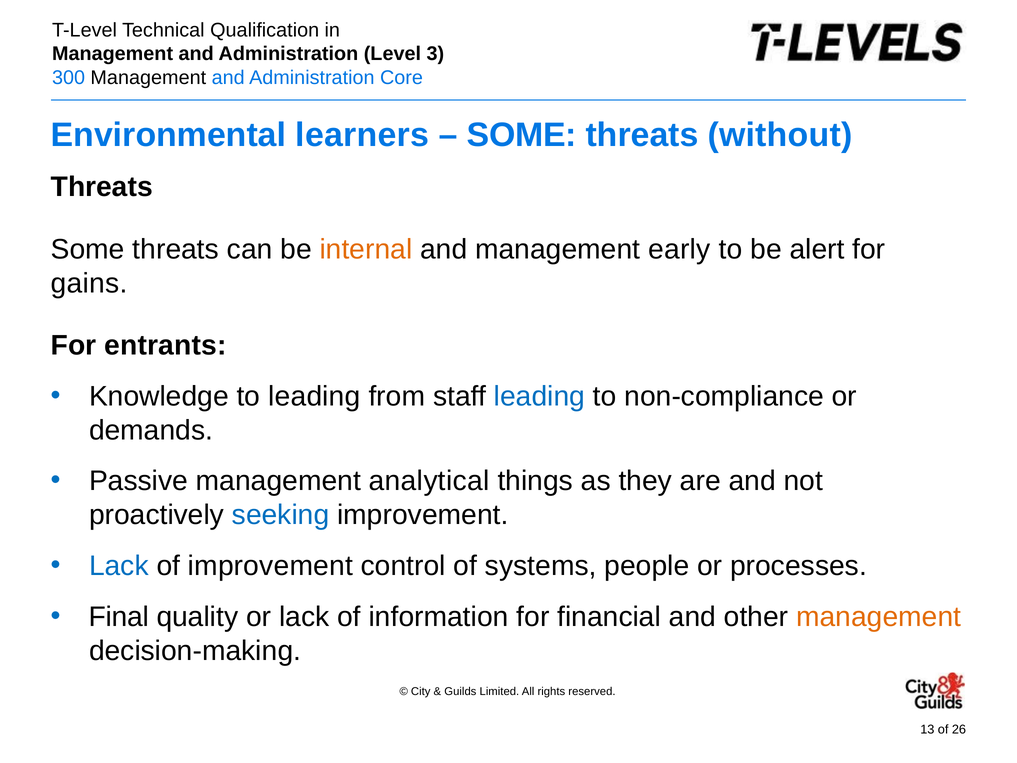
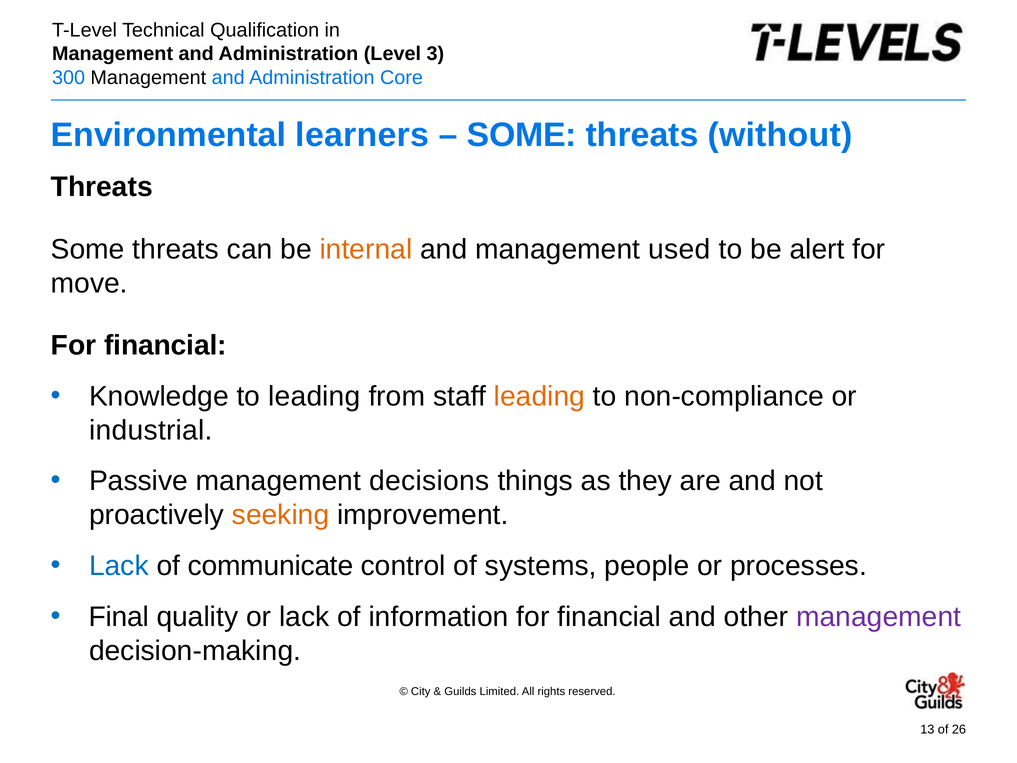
early: early -> used (679, 249)
gains: gains -> move (89, 283)
entrants: entrants -> financial (166, 345)
leading colour: blue -> orange (539, 396)
demands: demands -> industrial (151, 430)
analytical: analytical -> decisions (429, 481)
seeking colour: blue -> orange (281, 515)
of improvement: improvement -> communicate (271, 566)
management colour: orange -> purple (879, 617)
